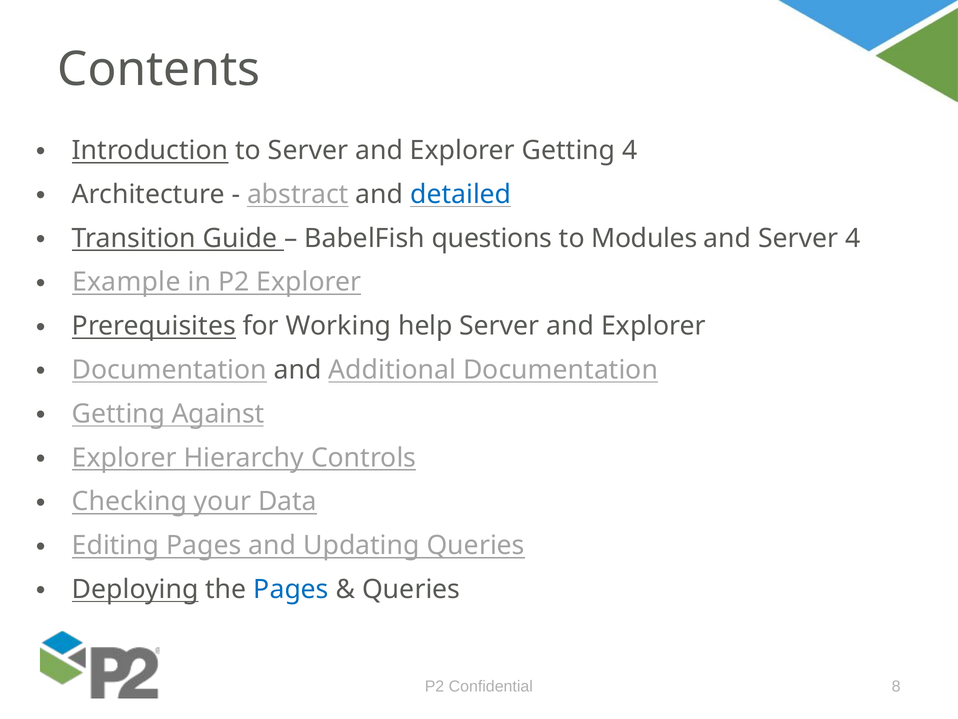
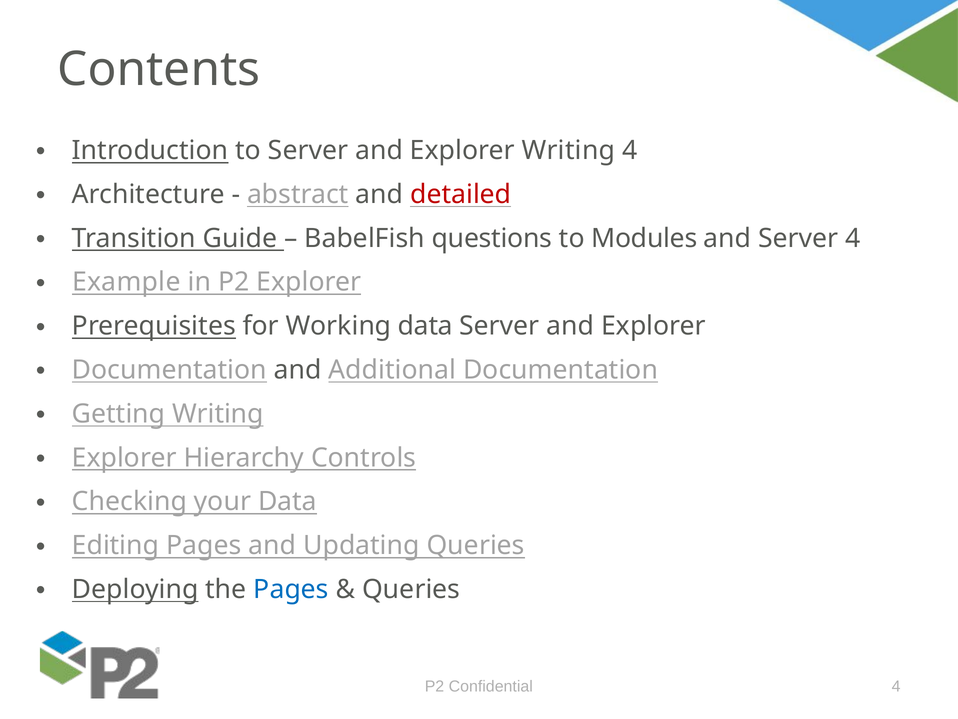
Explorer Getting: Getting -> Writing (568, 150)
detailed colour: blue -> red (461, 194)
Working help: help -> data (425, 326)
Getting Against: Against -> Writing (218, 414)
Confidential 8: 8 -> 4 (896, 686)
